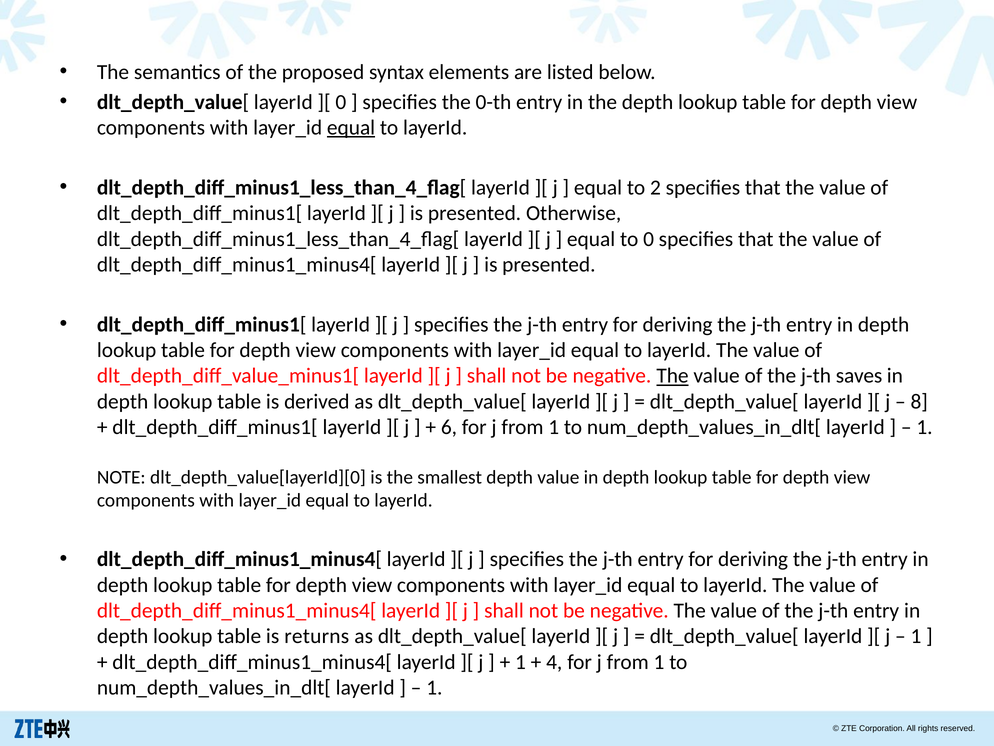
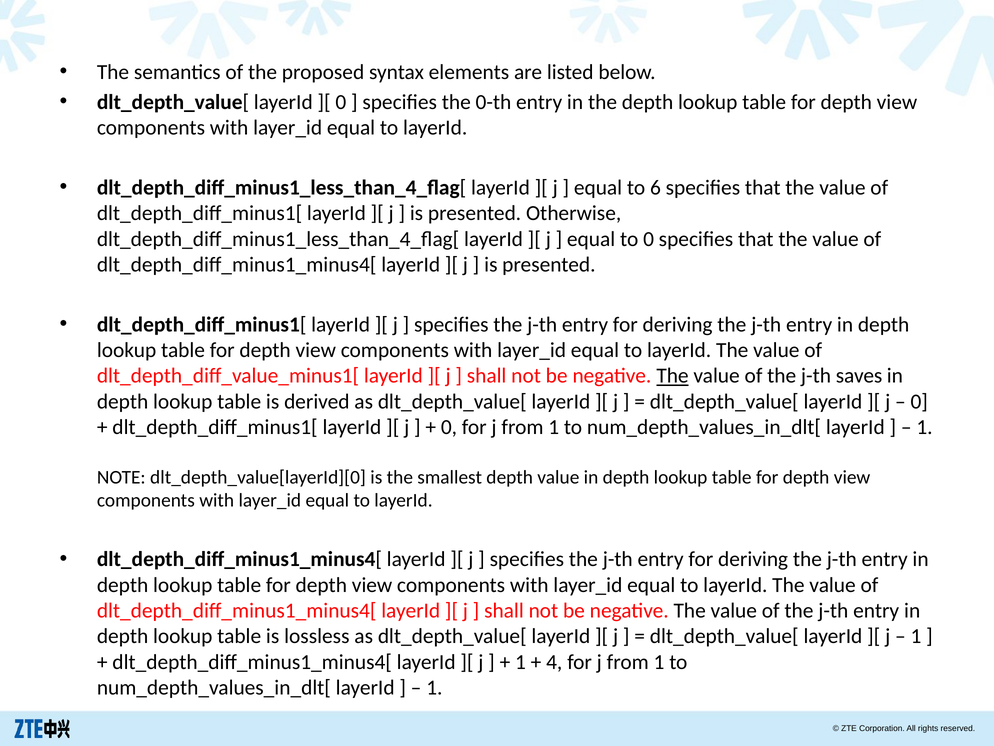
equal underline: present -> none (351, 128)
2: 2 -> 6 (655, 187)
8: 8 -> 0 (919, 401)
6: 6 -> 0 (449, 427)
returns: returns -> lossless (317, 636)
